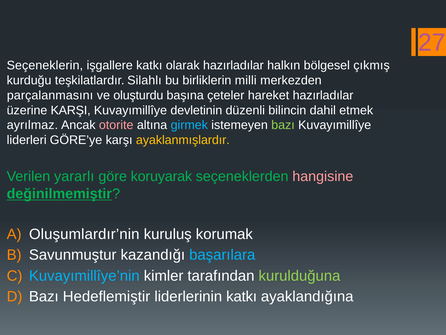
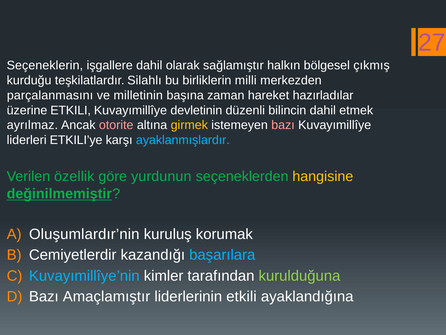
işgallere katkı: katkı -> dahil (149, 65)
olarak hazırladılar: hazırladılar -> sağlamıştır (233, 65)
oluşturdu: oluşturdu -> milletinin (138, 95)
çeteler: çeteler -> zaman (226, 95)
üzerine KARŞI: KARŞI -> ETKILI (71, 110)
girmek colour: light blue -> yellow (189, 125)
bazı colour: light green -> pink (283, 125)
GÖRE’ye: GÖRE’ye -> ETKILI’ye (76, 140)
ayaklanmışlardır colour: yellow -> light blue (183, 140)
yararlı: yararlı -> özellik (74, 176)
koruyarak: koruyarak -> yurdunun (161, 176)
hangisine colour: pink -> yellow (323, 176)
Savunmuştur: Savunmuştur -> Cemiyetlerdir (73, 255)
Hedeflemiştir: Hedeflemiştir -> Amaçlamıştır (107, 296)
liderlerinin katkı: katkı -> etkili (241, 296)
